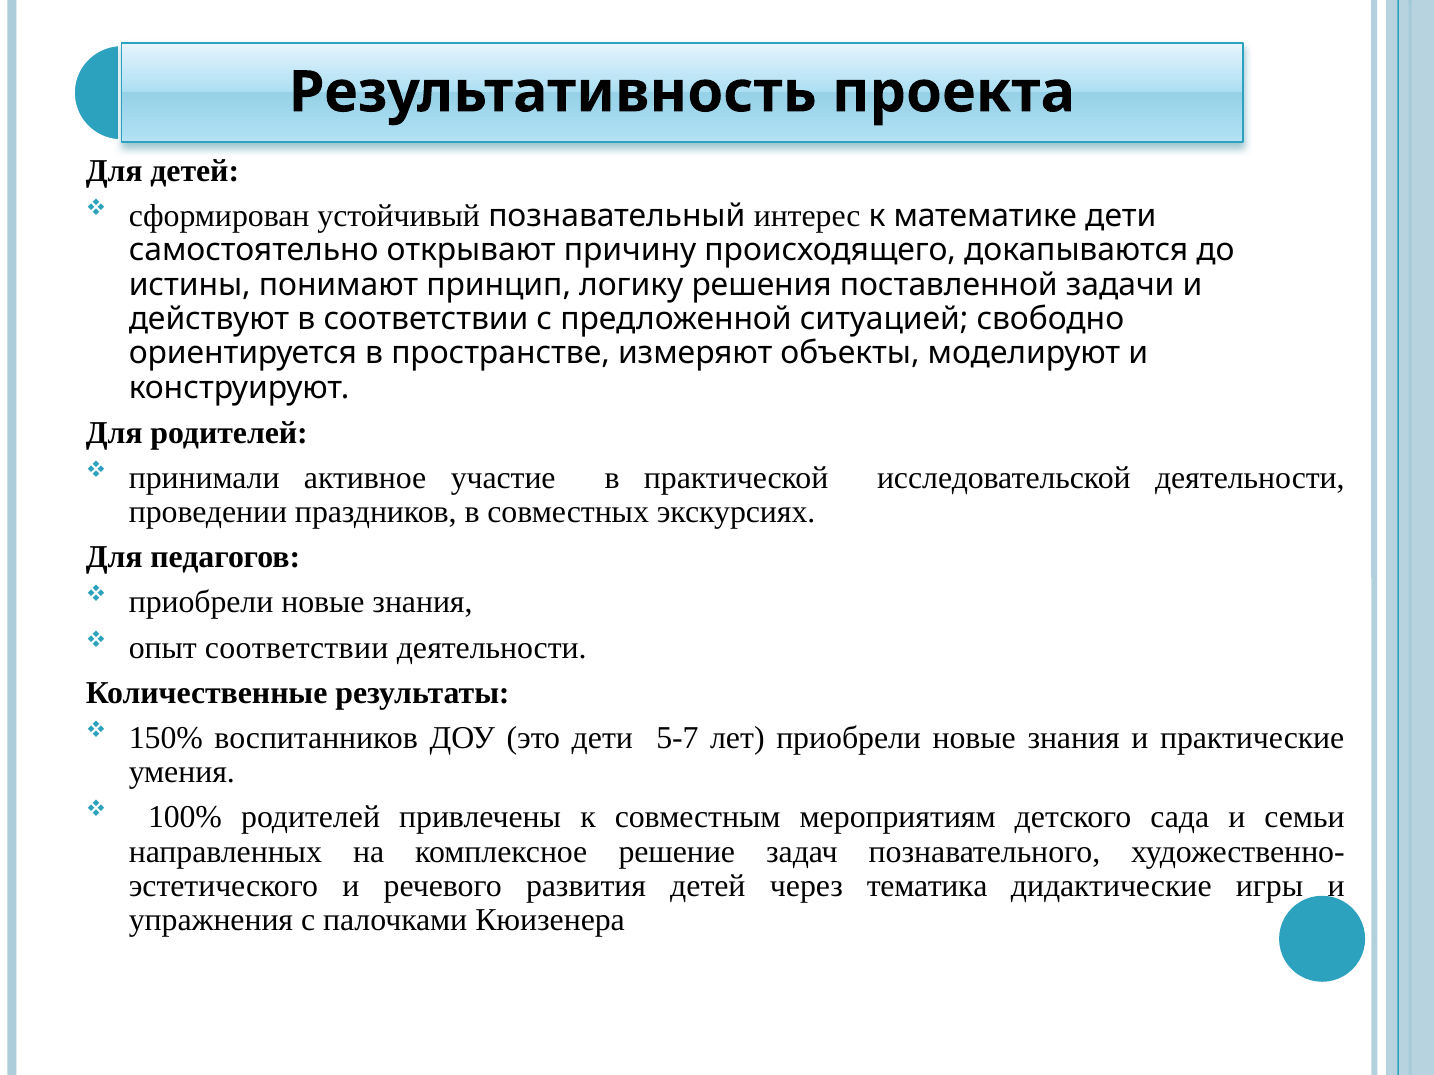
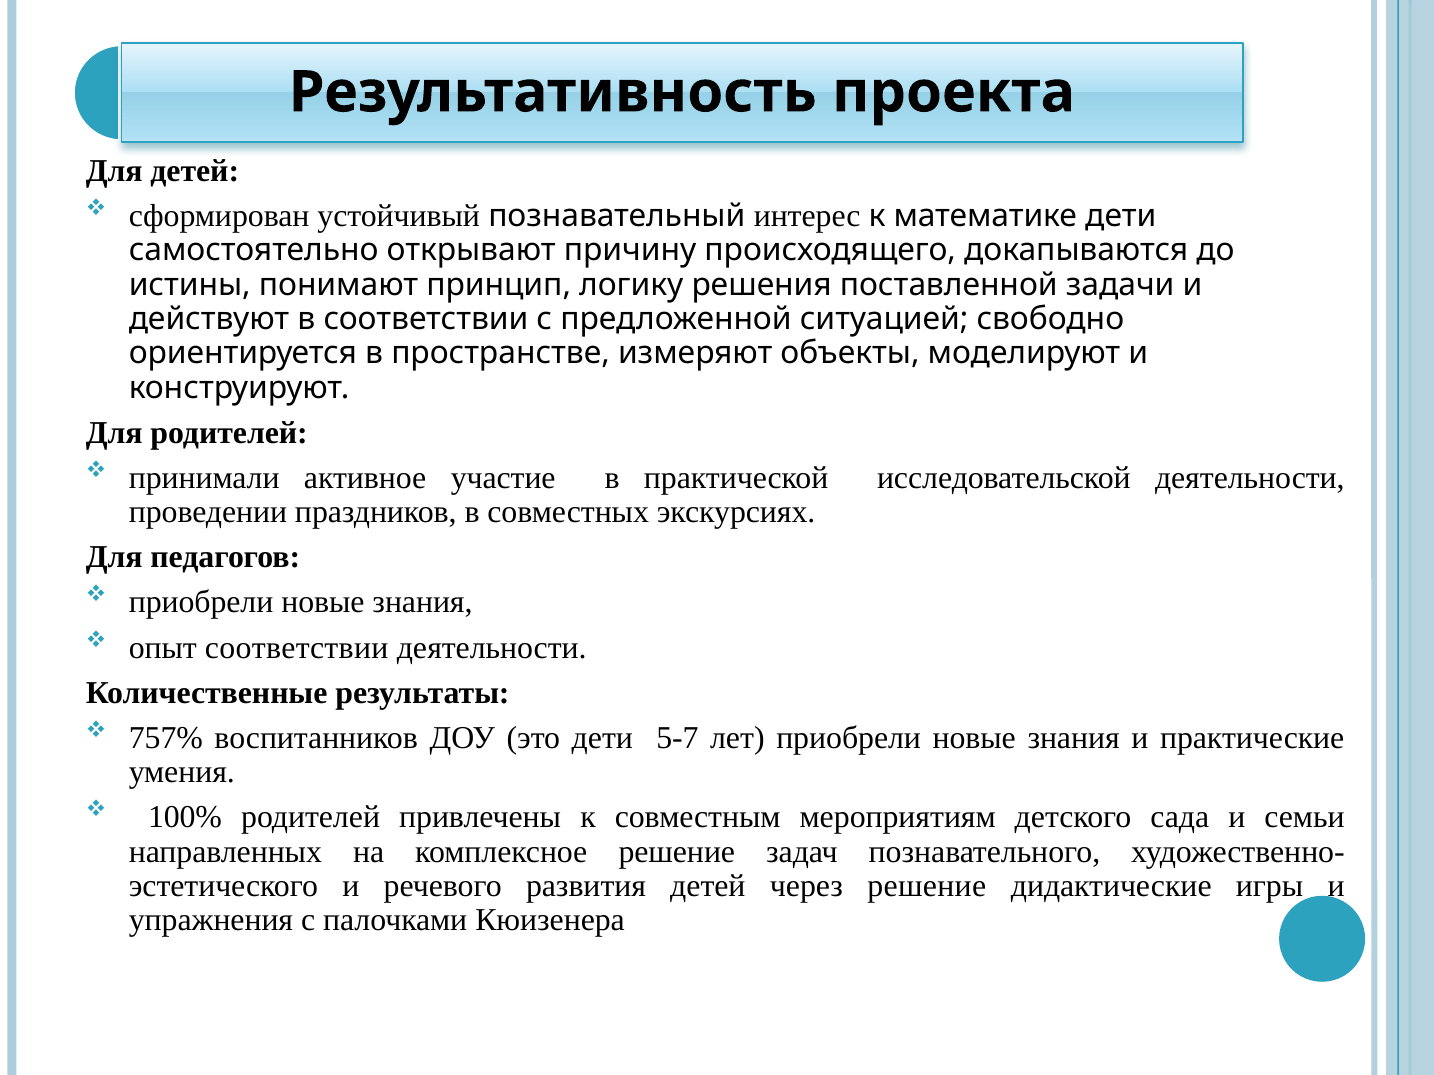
150%: 150% -> 757% (166, 738)
через тематика: тематика -> решение (927, 886)
